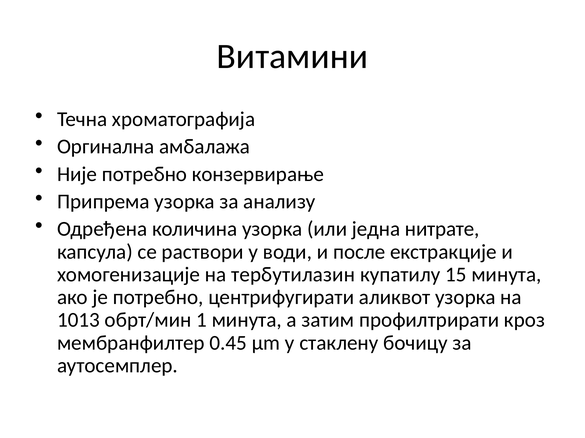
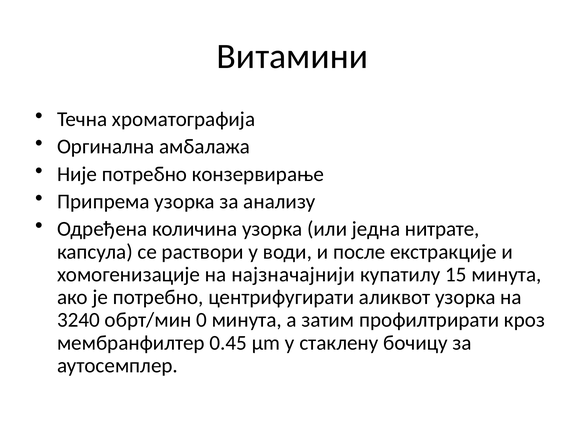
тербутилазин: тербутилазин -> најзначајнији (293, 275)
1013: 1013 -> 3240 (78, 321)
1: 1 -> 0 (201, 321)
